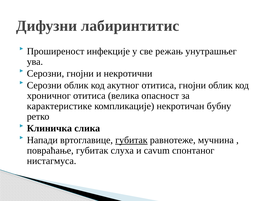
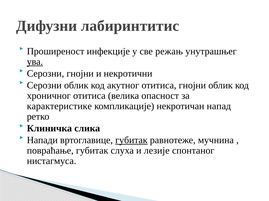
ува underline: none -> present (35, 62)
бубну: бубну -> напад (219, 107)
cavum: cavum -> лезије (157, 151)
